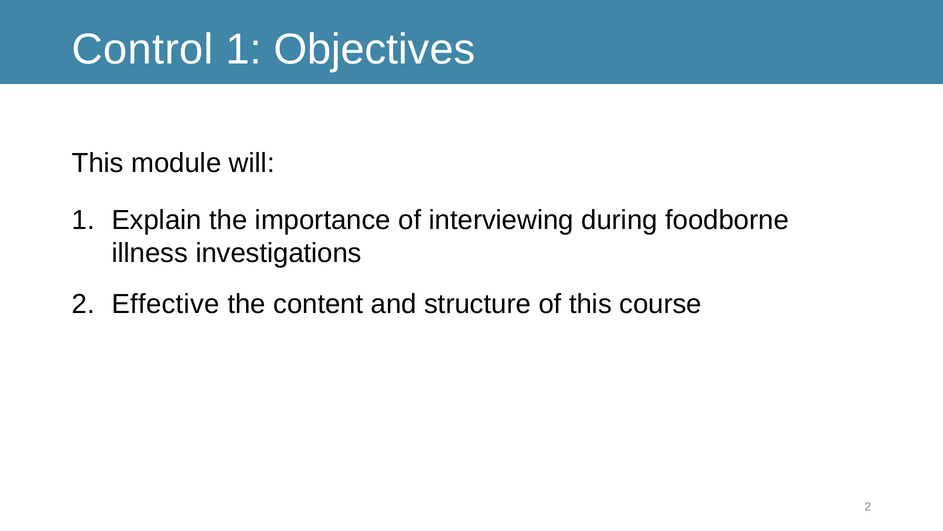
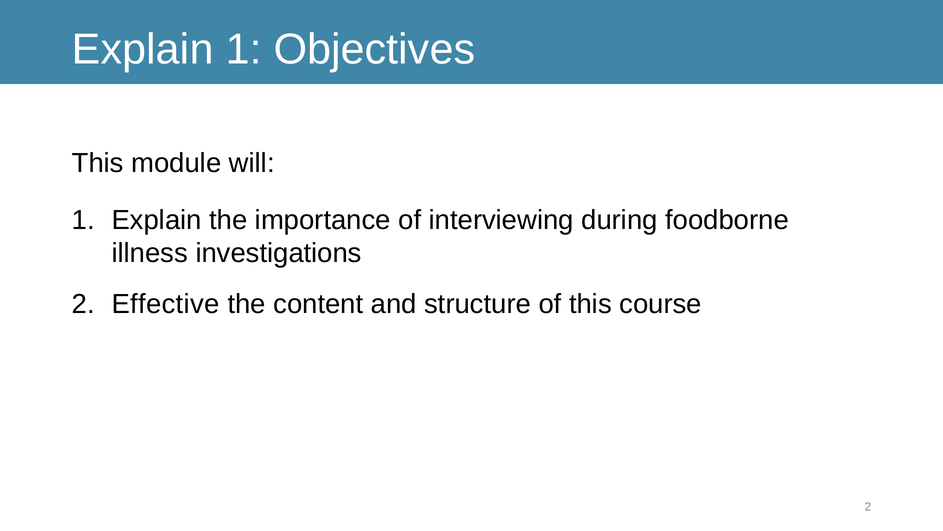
Control: Control -> Explain (143, 49)
